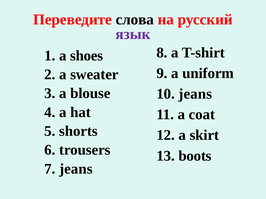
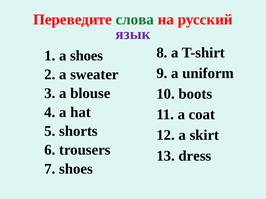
слова colour: black -> green (135, 20)
10 jeans: jeans -> boots (195, 94)
boots: boots -> dress (195, 156)
jeans: jeans -> shoes (76, 169)
